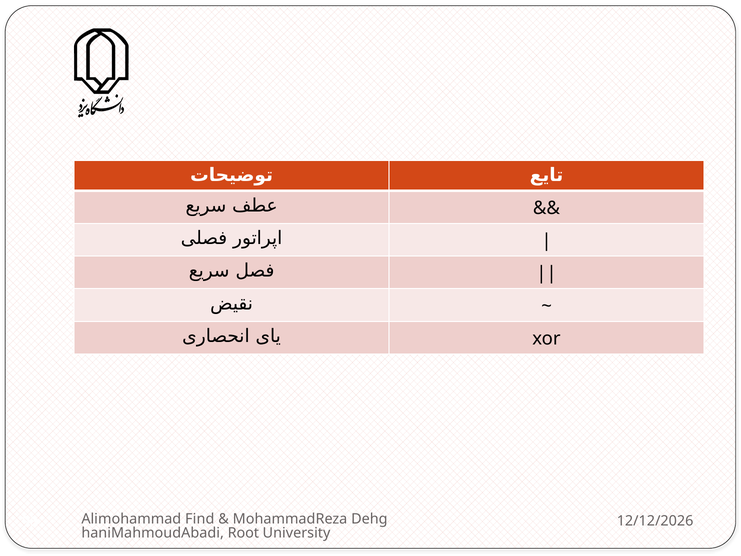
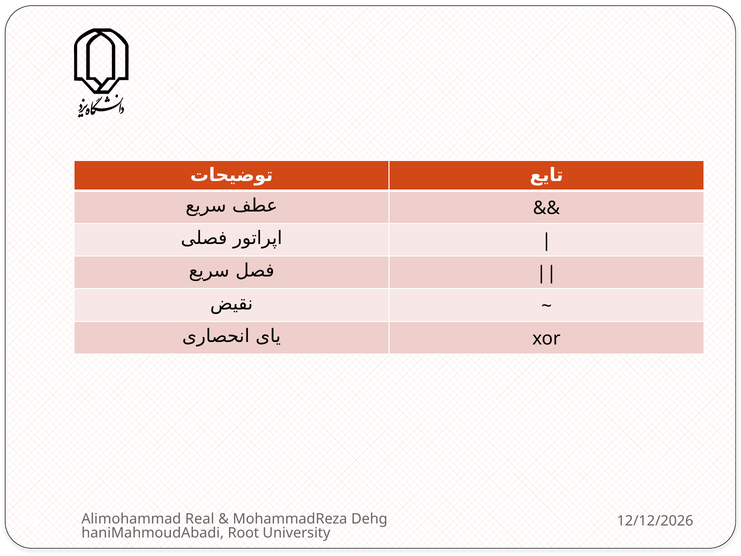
Find: Find -> Real (200, 519)
